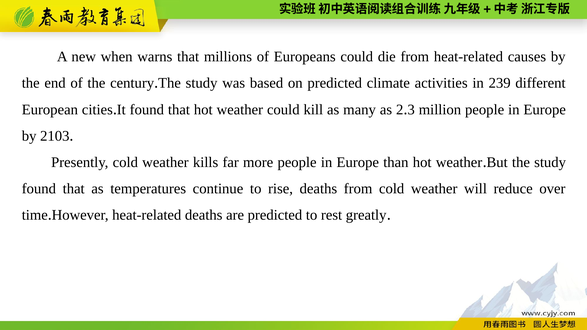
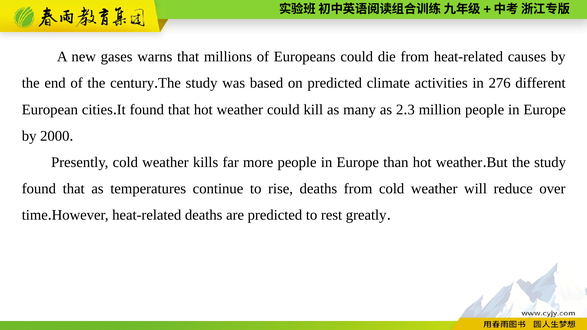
when: when -> gases (117, 57)
239: 239 -> 276 (500, 83)
2103: 2103 -> 2000 (55, 136)
